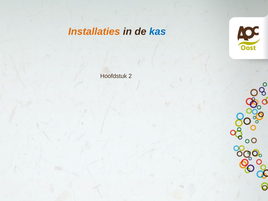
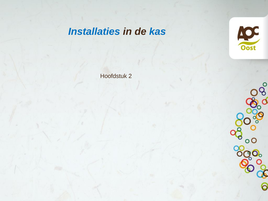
Installaties colour: orange -> blue (94, 32)
